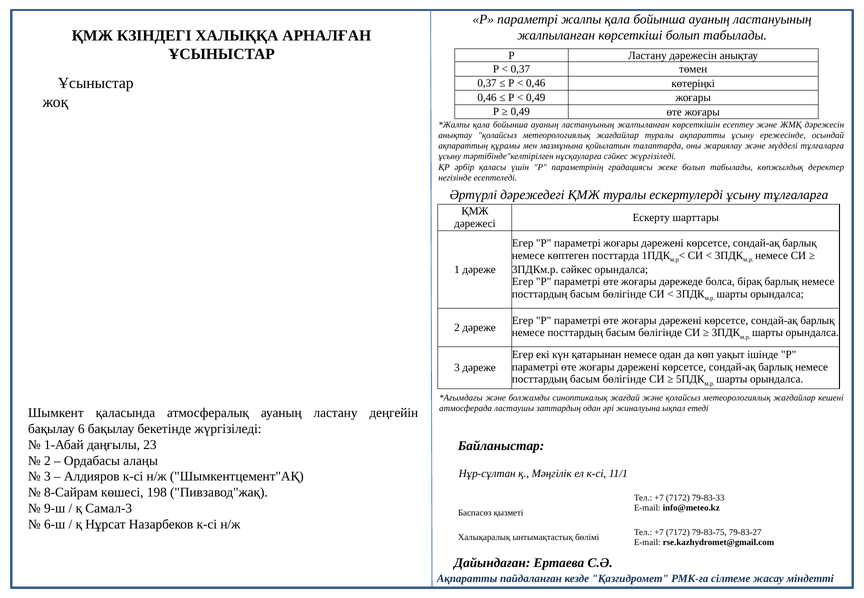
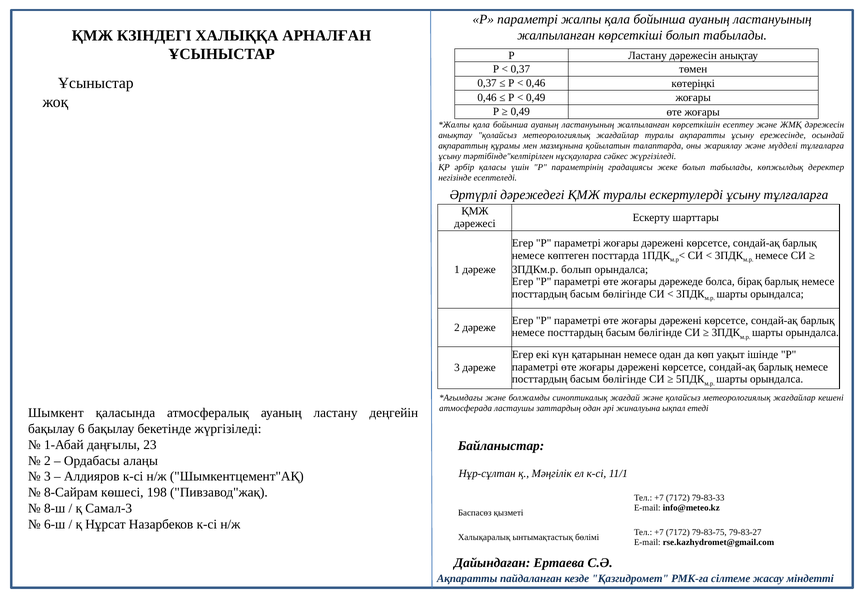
3ПДКм.р сәйкес: сәйкес -> болып (576, 270)
9-ш: 9-ш -> 8-ш (55, 509)
